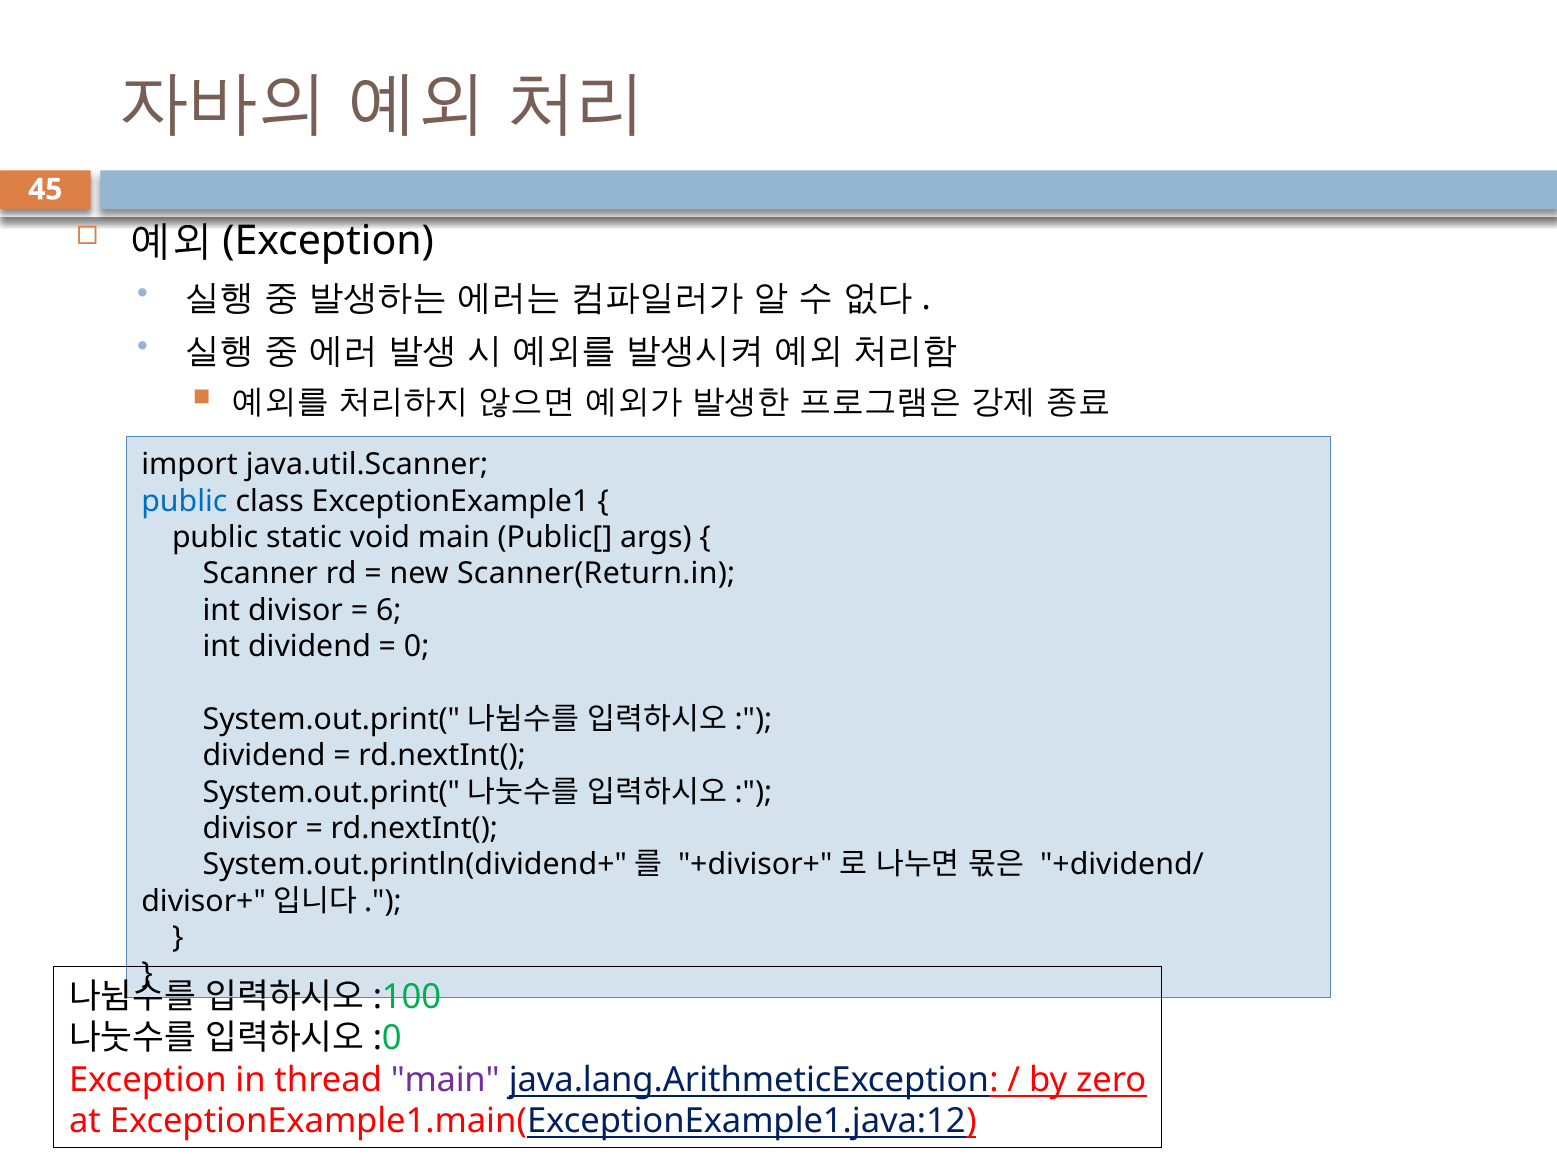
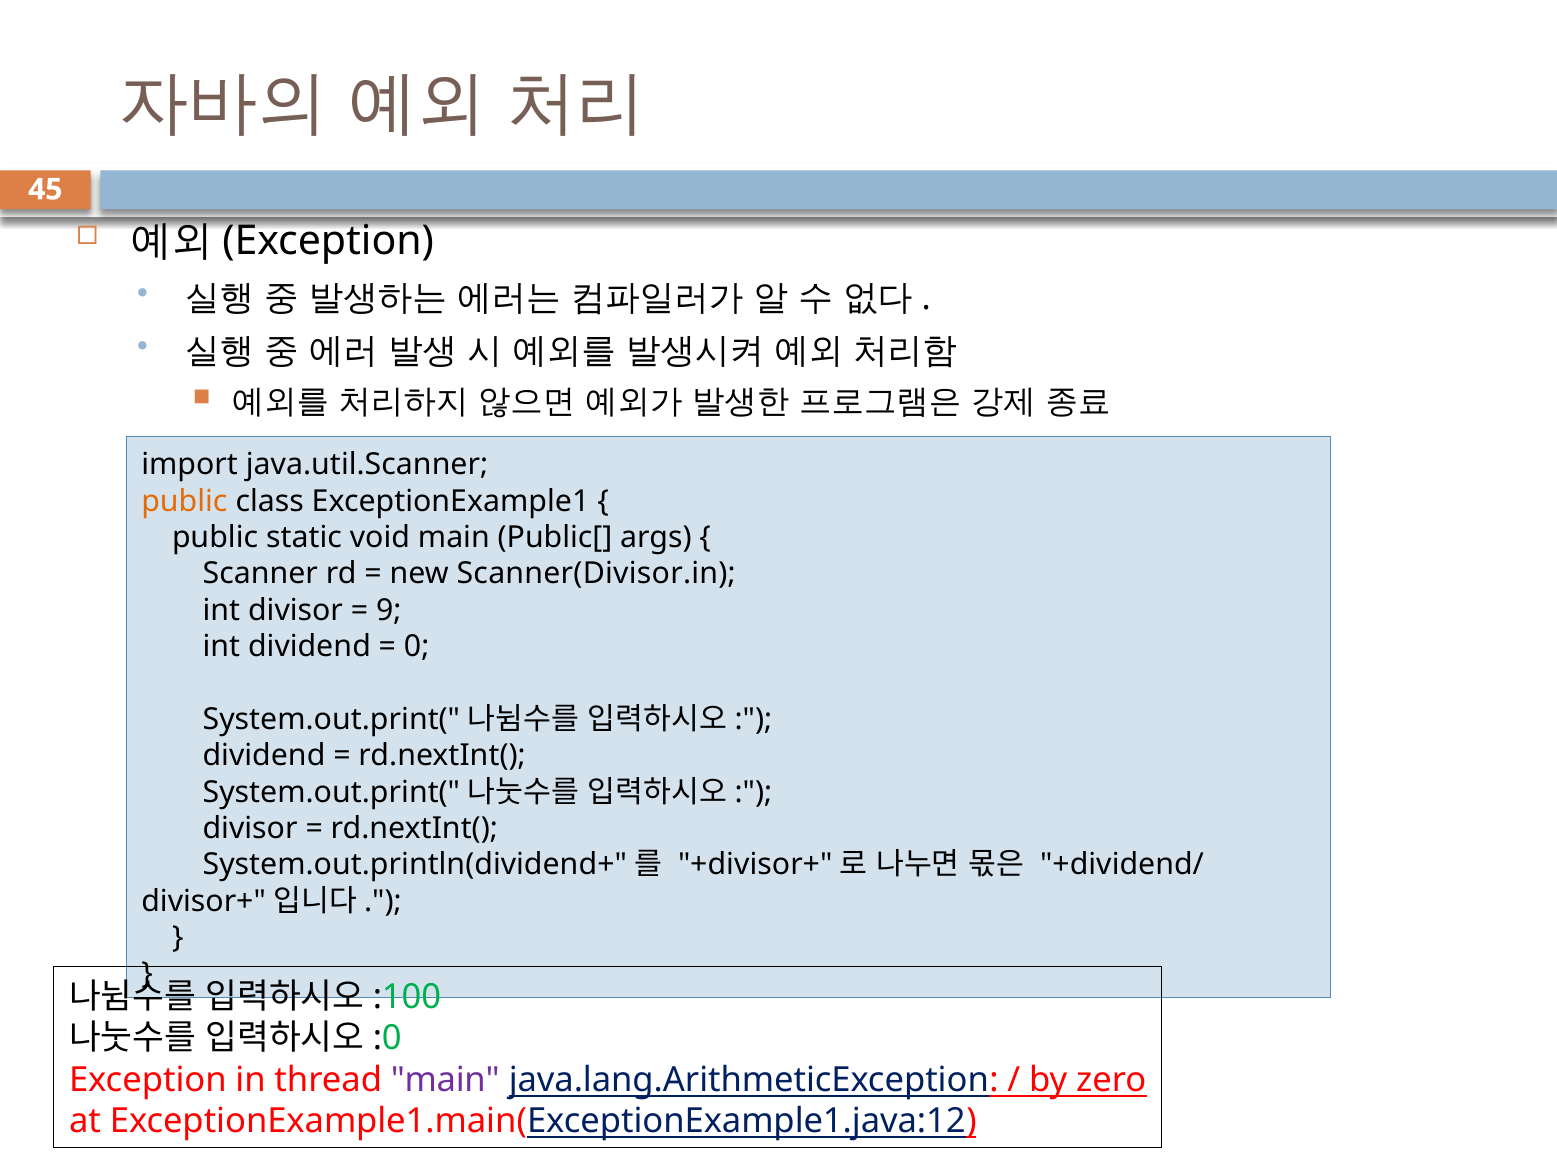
public colour: blue -> orange (184, 501)
Scanner(Return.in: Scanner(Return.in -> Scanner(Divisor.in (596, 574)
6: 6 -> 9 (389, 610)
